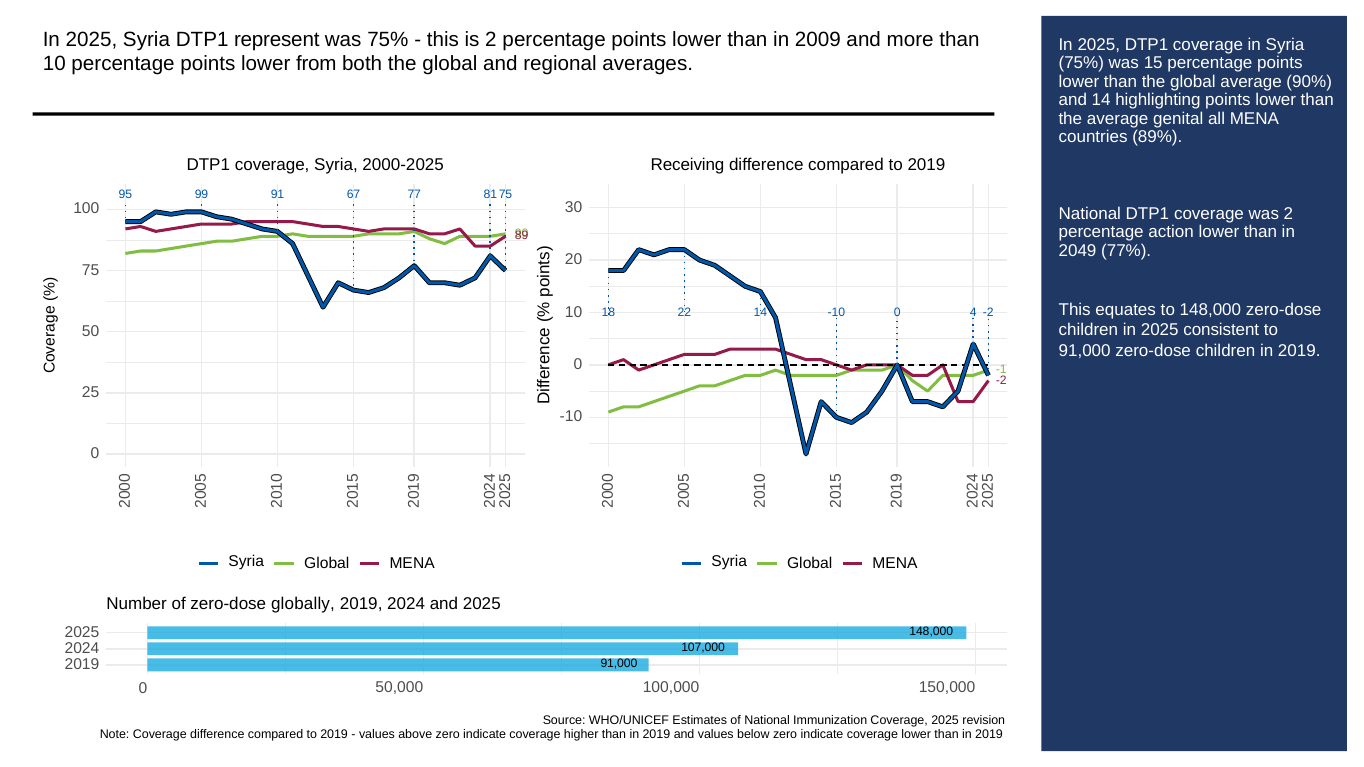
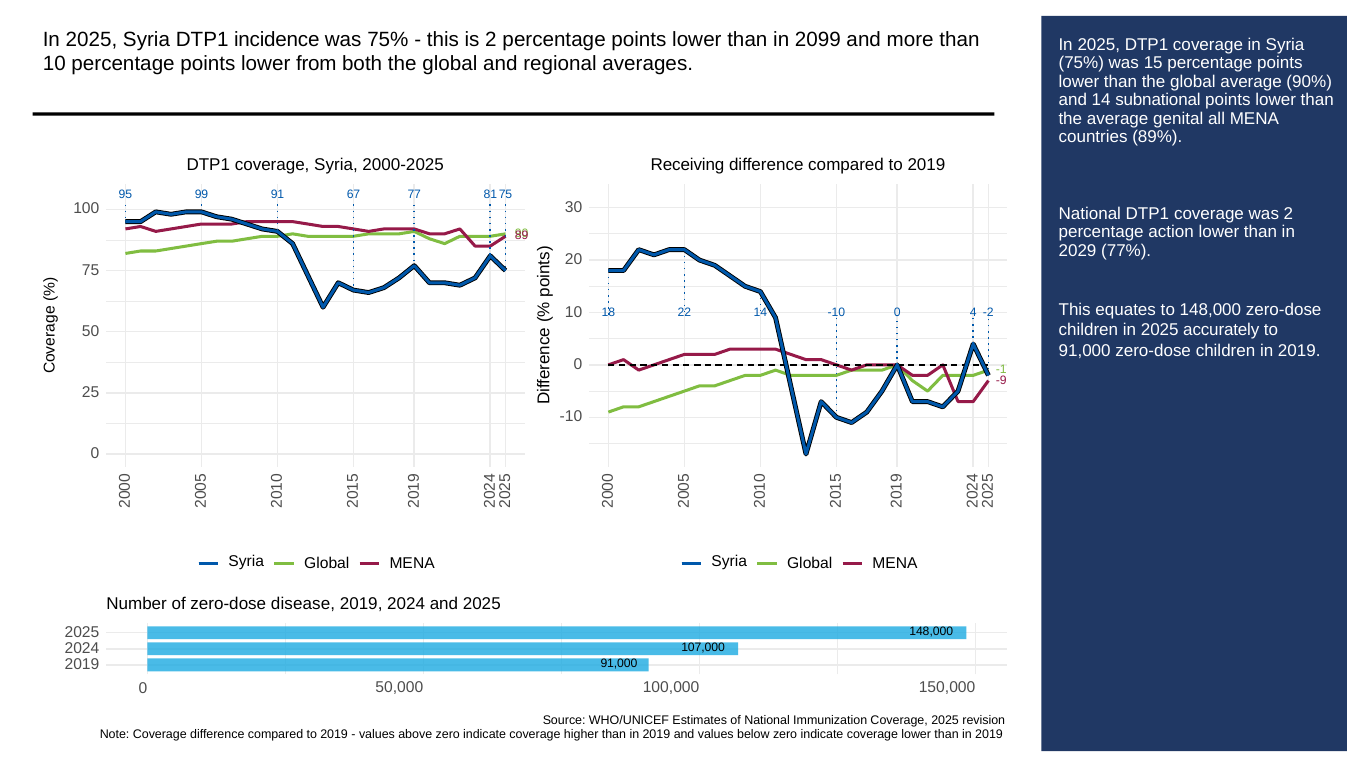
represent: represent -> incidence (277, 39)
2009: 2009 -> 2099 (818, 39)
highlighting: highlighting -> subnational (1158, 100)
2049: 2049 -> 2029 (1078, 251)
consistent: consistent -> accurately (1221, 330)
-2: -2 -> -9 (1001, 380)
globally: globally -> disease (303, 604)
